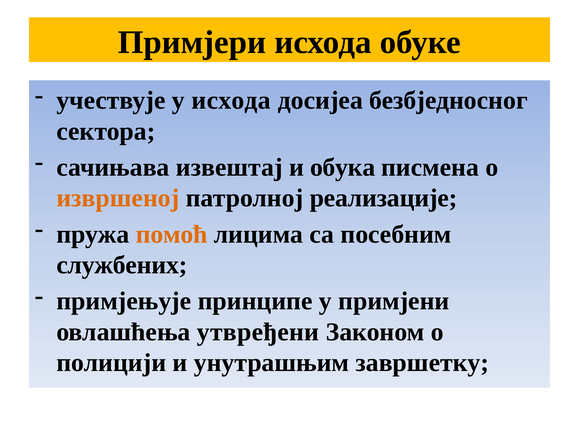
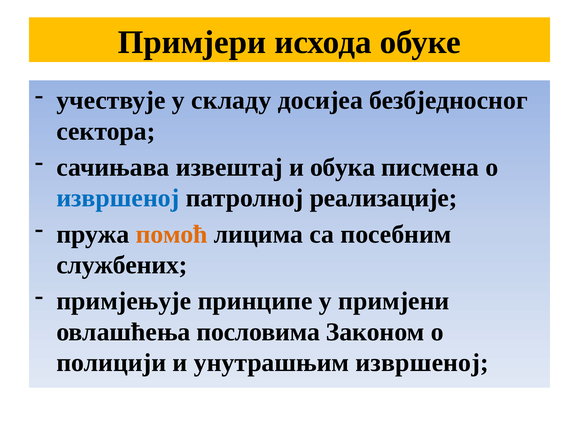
у исхода: исхода -> складу (231, 100)
извршеној colour: orange -> blue (118, 198)
утвређени: утвређени -> пословима (258, 332)
унутрашњим завршетку: завршетку -> извршеној (422, 363)
